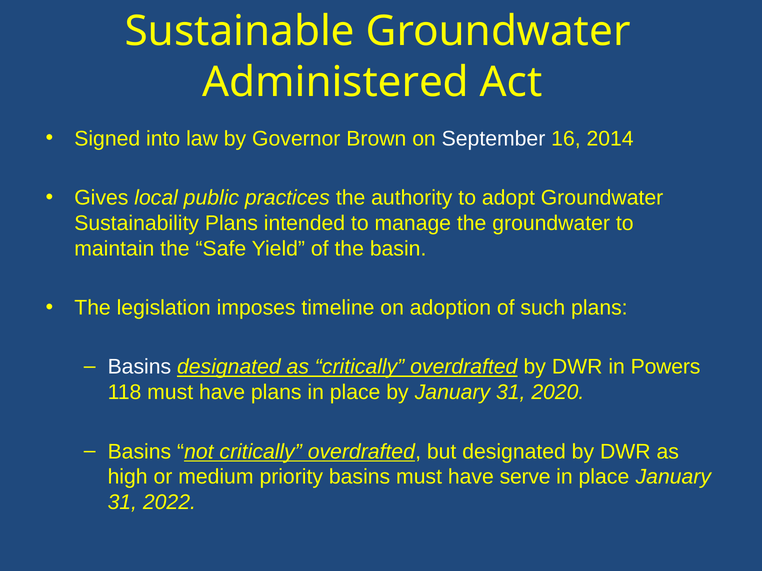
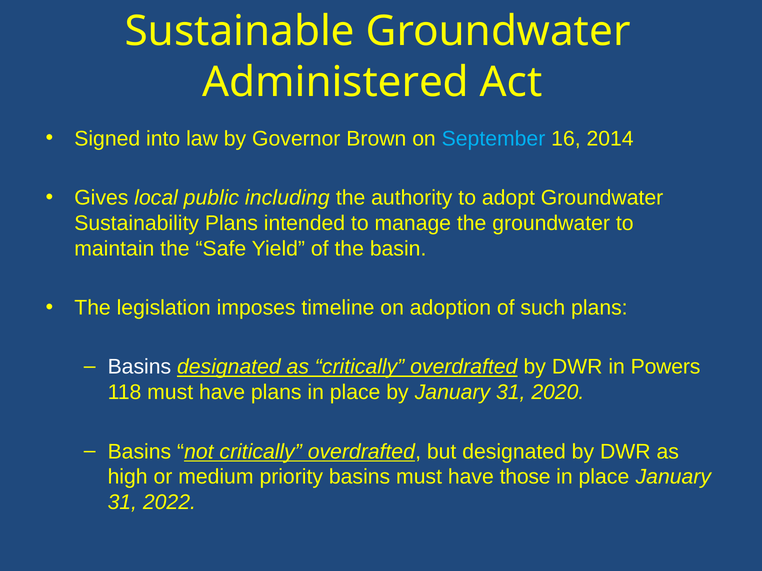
September colour: white -> light blue (494, 139)
practices: practices -> including (287, 198)
serve: serve -> those (525, 477)
